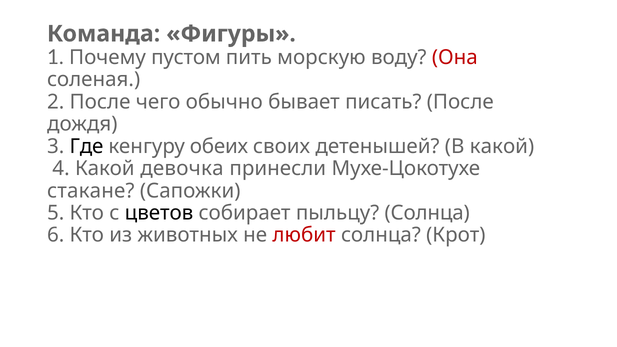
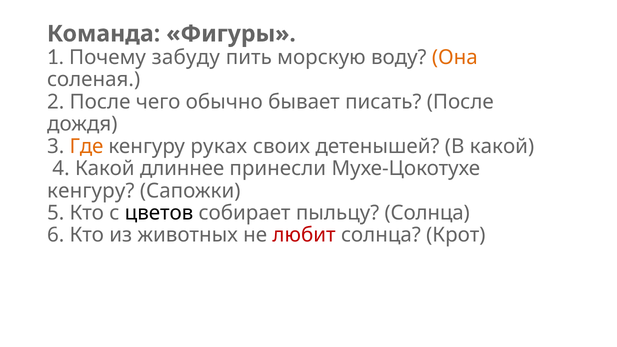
пустом: пустом -> забуду (186, 57)
Она colour: red -> orange (455, 57)
Где colour: black -> orange (86, 146)
обеих: обеих -> руках (219, 146)
девочка: девочка -> длиннее (182, 169)
стакане: стакане -> кенгуру (91, 191)
